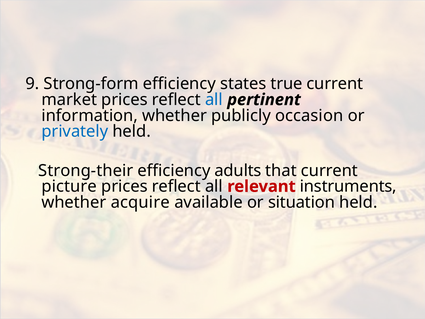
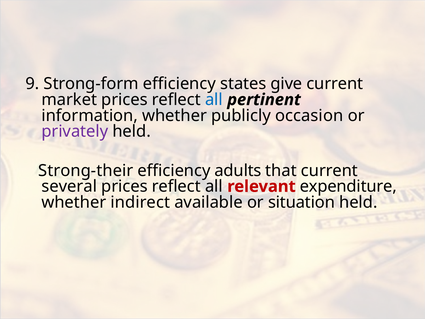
true: true -> give (286, 84)
privately colour: blue -> purple (75, 131)
picture: picture -> several (69, 186)
instruments: instruments -> expenditure (348, 186)
acquire: acquire -> indirect (140, 202)
